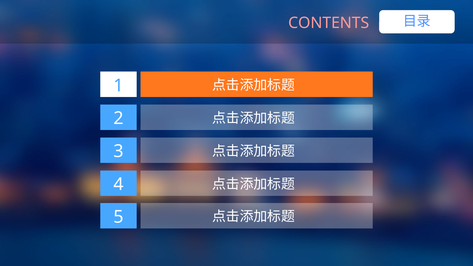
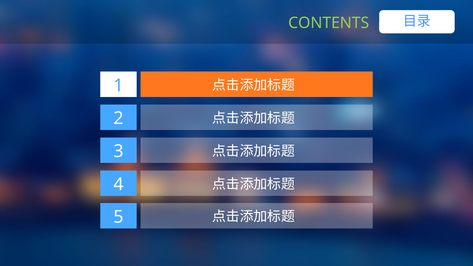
CONTENTS colour: pink -> light green (329, 23)
